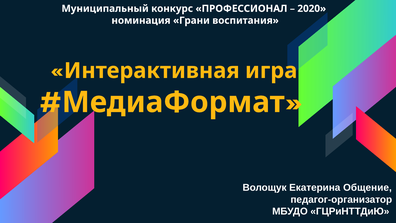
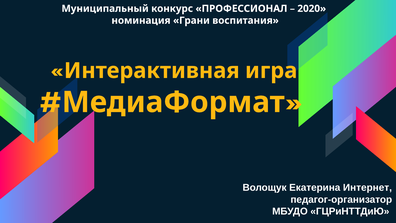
Общение: Общение -> Интернет (367, 187)
